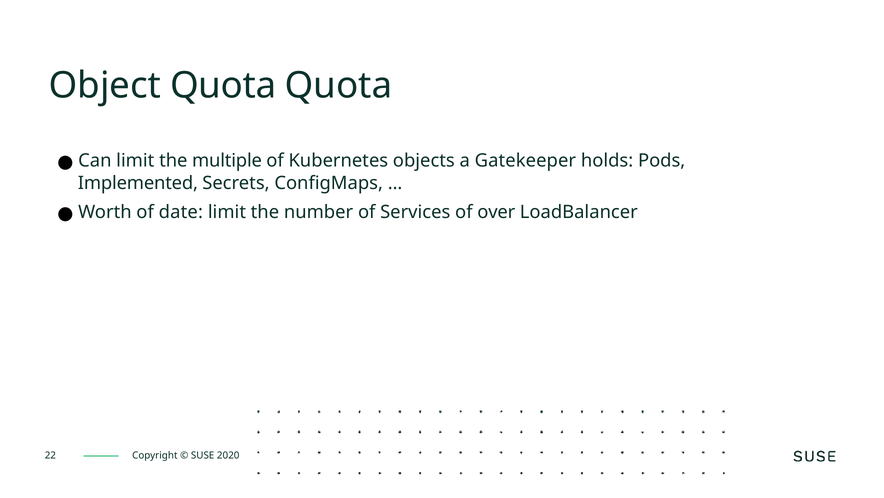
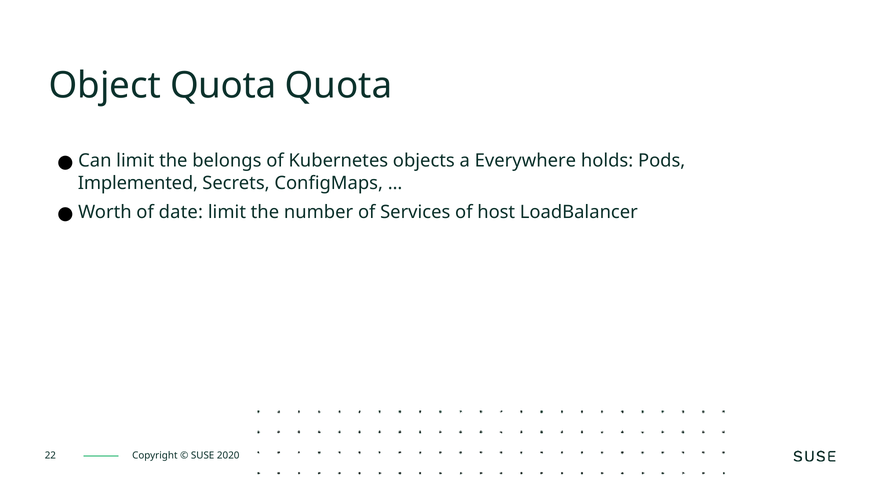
multiple: multiple -> belongs (227, 161)
Gatekeeper: Gatekeeper -> Everywhere (525, 161)
over: over -> host (496, 212)
